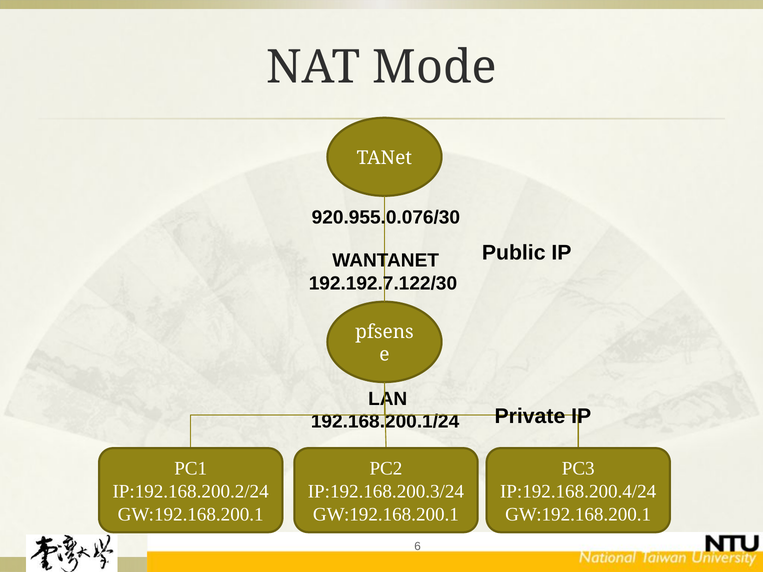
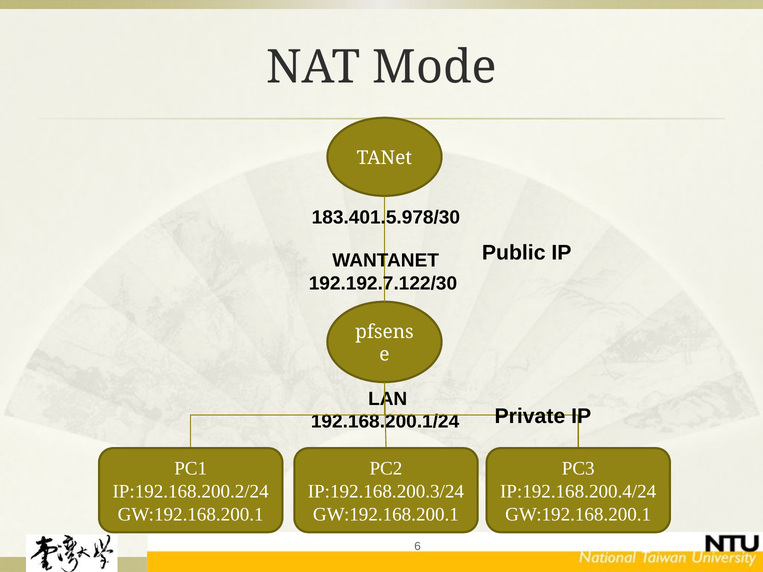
920.955.0.076/30: 920.955.0.076/30 -> 183.401.5.978/30 (386, 218)
